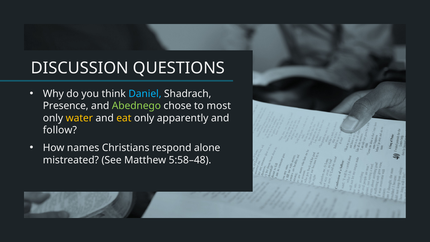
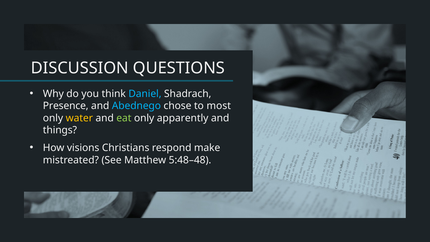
Abednego colour: light green -> light blue (136, 106)
eat colour: yellow -> light green (124, 118)
follow: follow -> things (60, 130)
names: names -> visions (83, 148)
alone: alone -> make (207, 148)
5:58–48: 5:58–48 -> 5:48–48 (190, 160)
